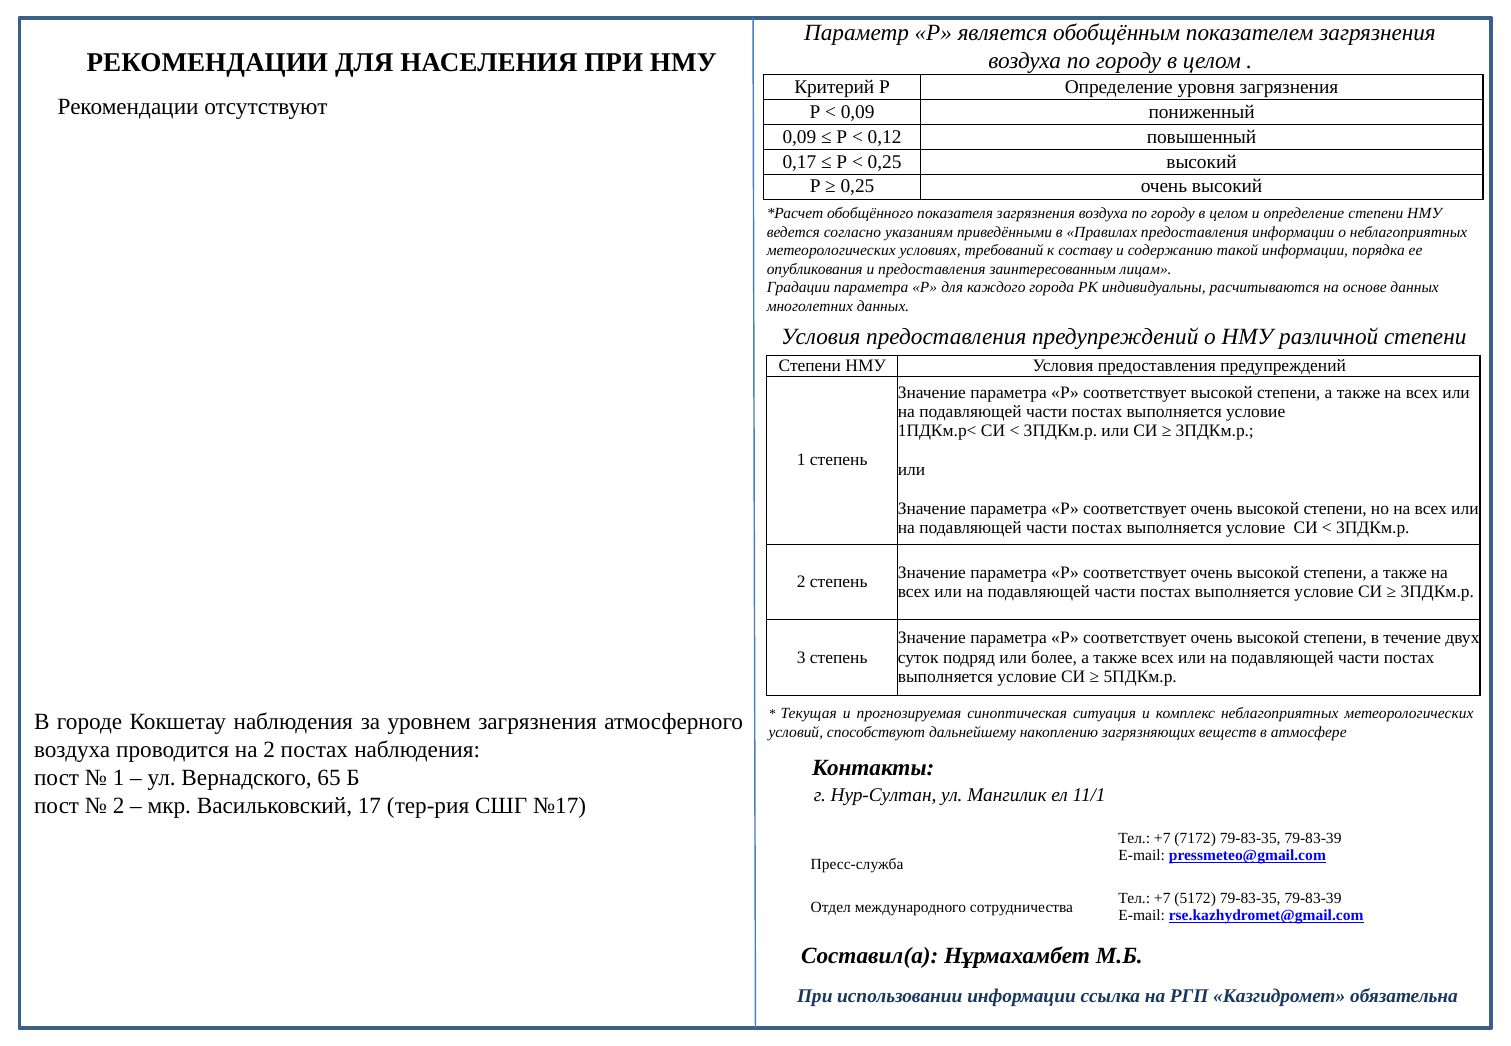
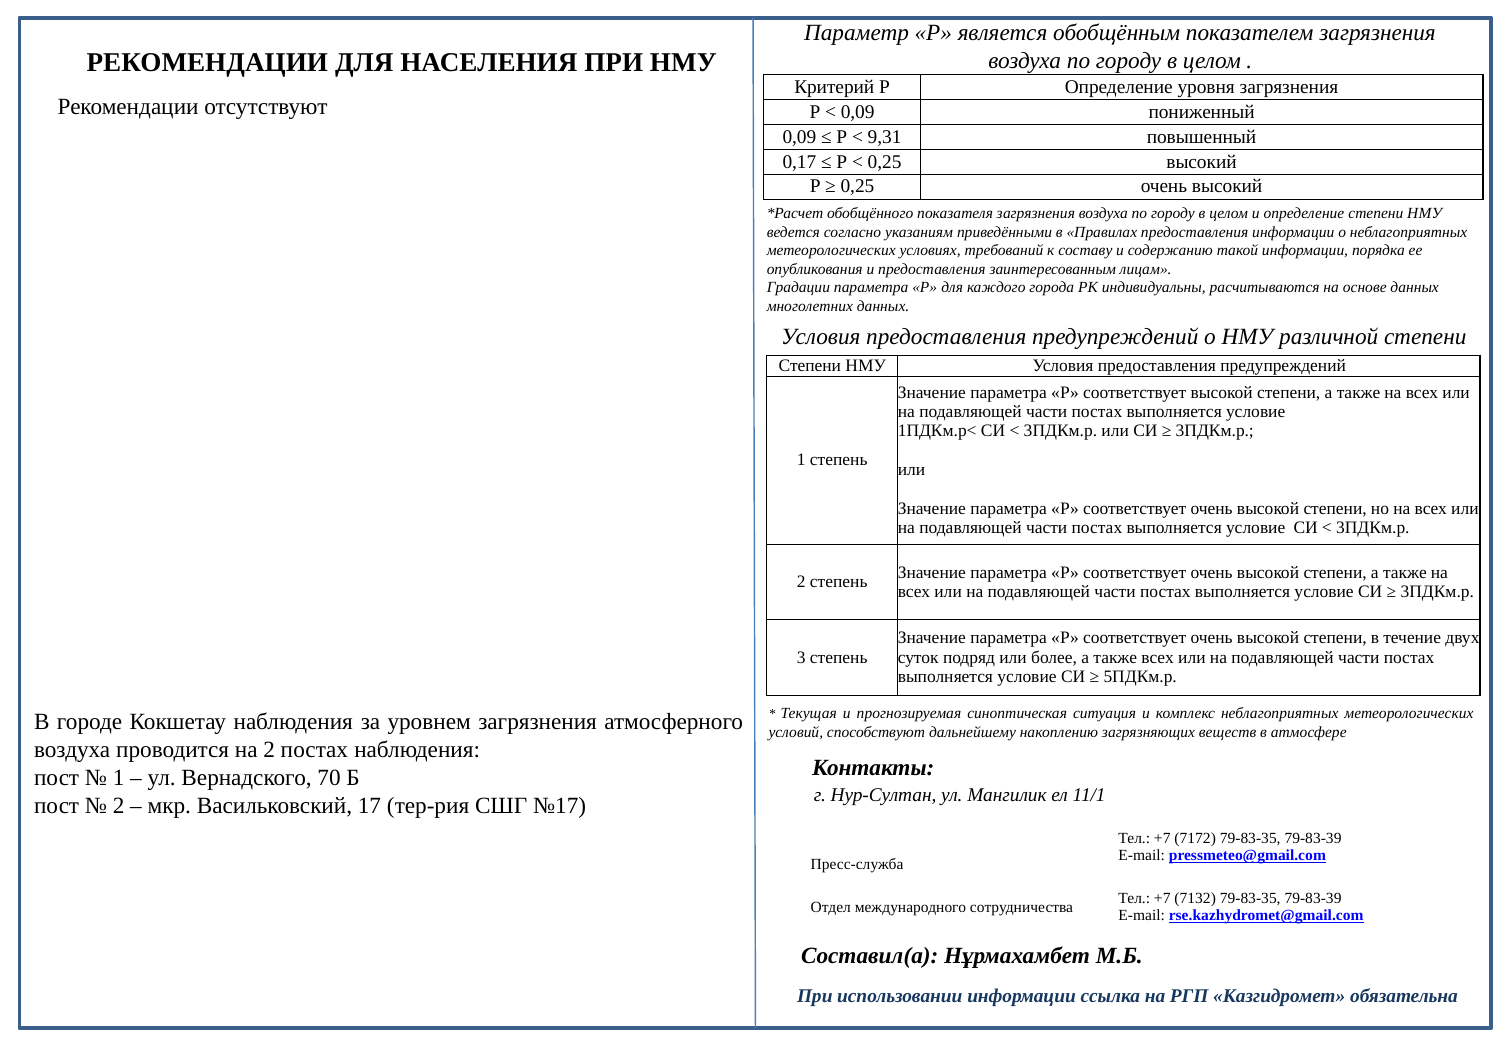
0,12: 0,12 -> 9,31 (885, 137)
65: 65 -> 70 (329, 778)
5172: 5172 -> 7132 (1195, 899)
